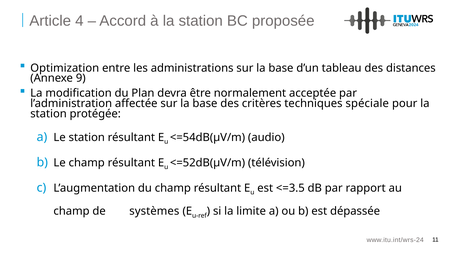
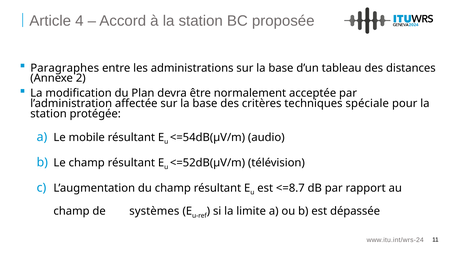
Optimization: Optimization -> Paragraphes (65, 68)
9: 9 -> 2 (81, 78)
Le station: station -> mobile (87, 137)
<=3.5: <=3.5 -> <=8.7 (290, 188)
